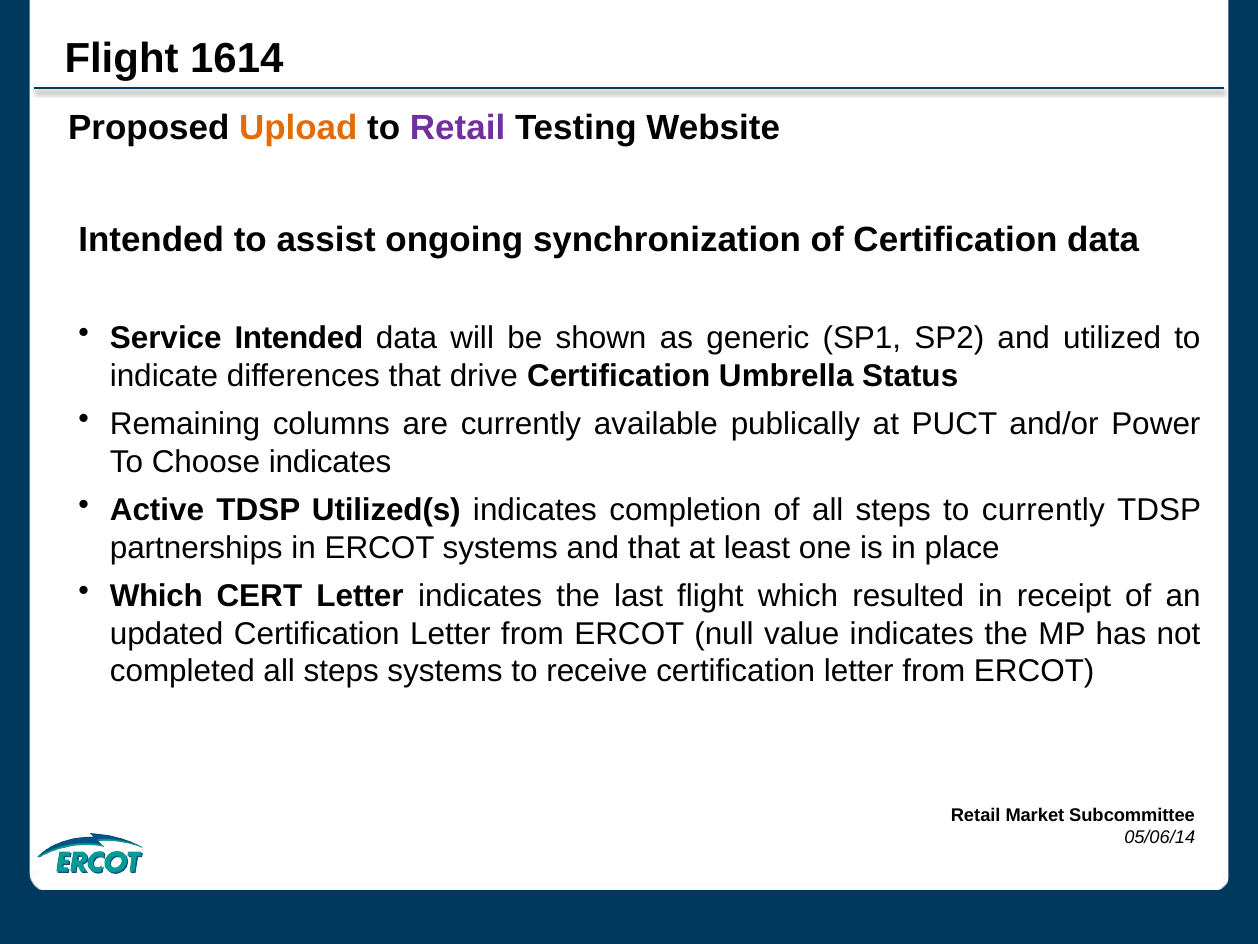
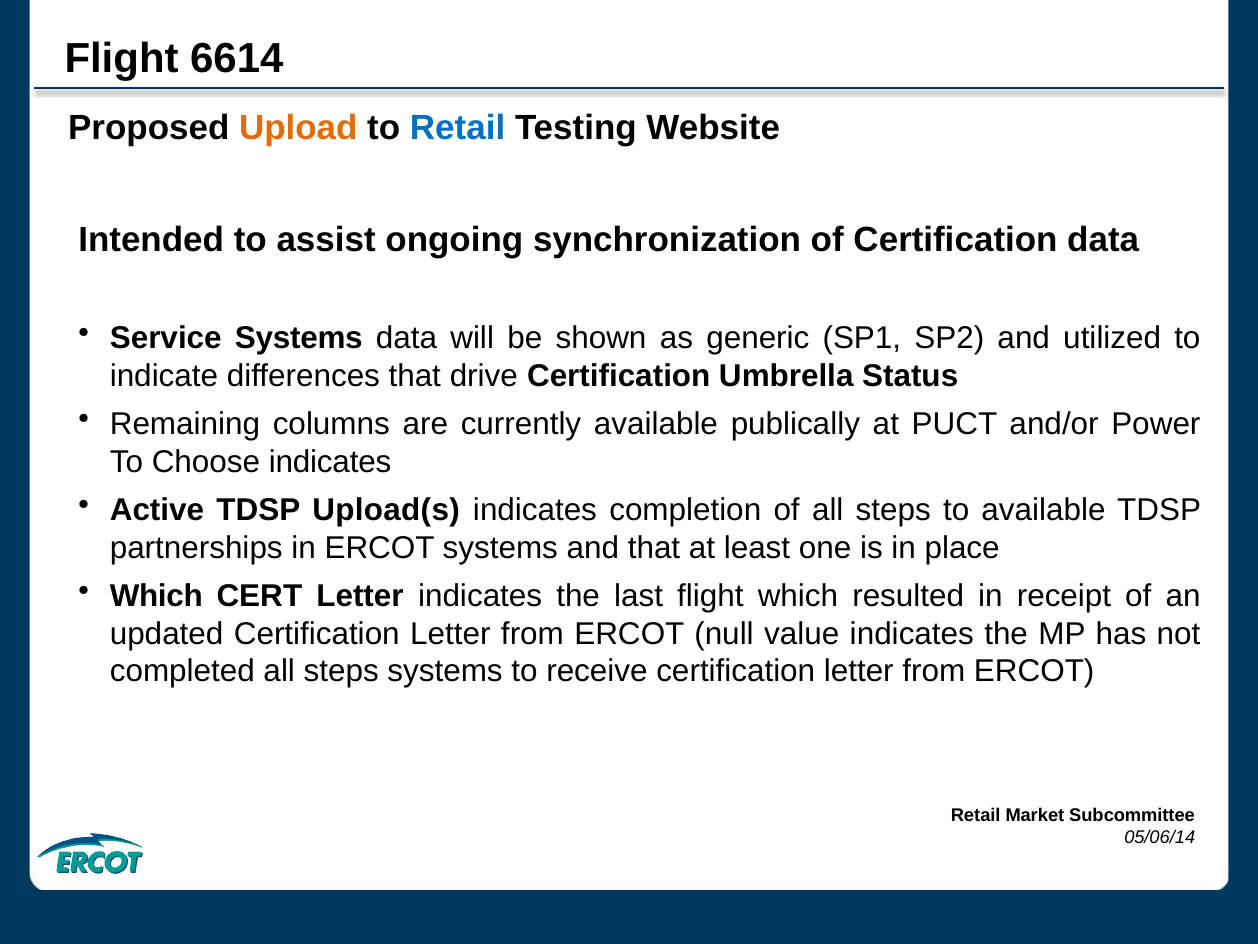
1614: 1614 -> 6614 (237, 59)
Retail colour: purple -> blue (458, 128)
Service Intended: Intended -> Systems (299, 338)
Utilized(s: Utilized(s -> Upload(s (386, 510)
to currently: currently -> available (1044, 510)
